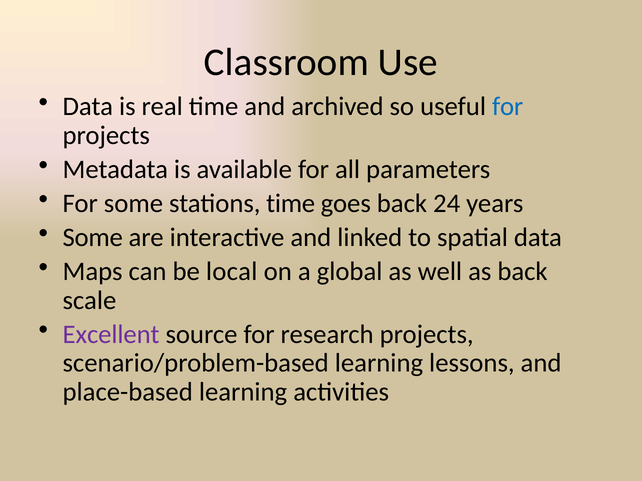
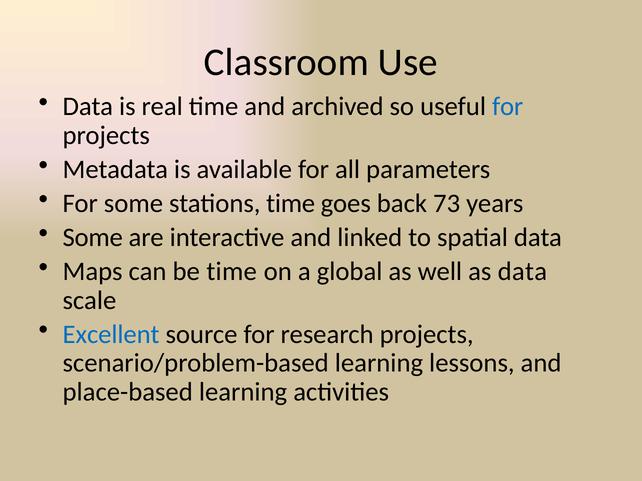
24: 24 -> 73 (447, 204)
be local: local -> time (232, 272)
as back: back -> data (522, 272)
Excellent colour: purple -> blue (111, 335)
